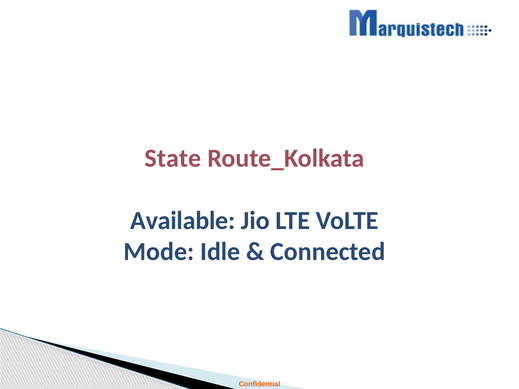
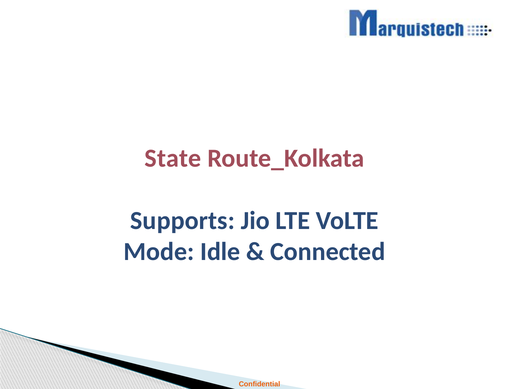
Available: Available -> Supports (183, 221)
